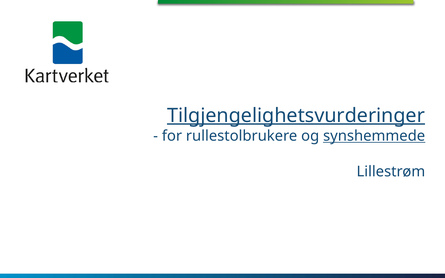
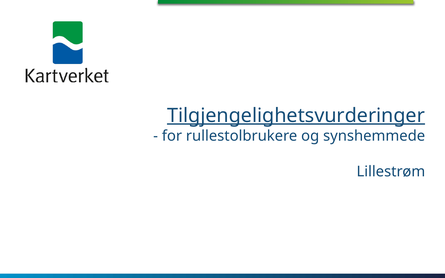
synshemmede underline: present -> none (374, 136)
